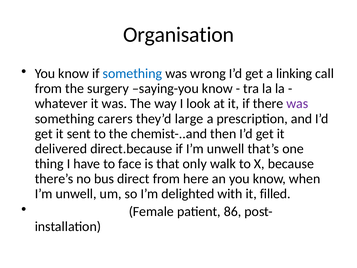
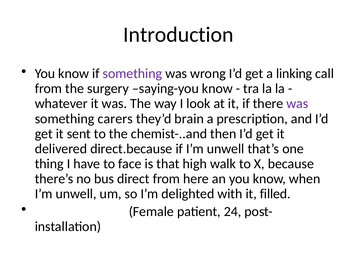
Organisation: Organisation -> Introduction (178, 35)
something colour: blue -> purple (132, 74)
large: large -> brain (189, 119)
only: only -> high (195, 164)
86: 86 -> 24 (233, 211)
